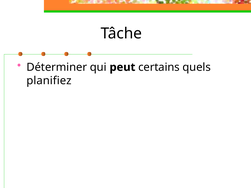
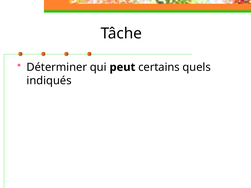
planifiez: planifiez -> indiqués (49, 81)
